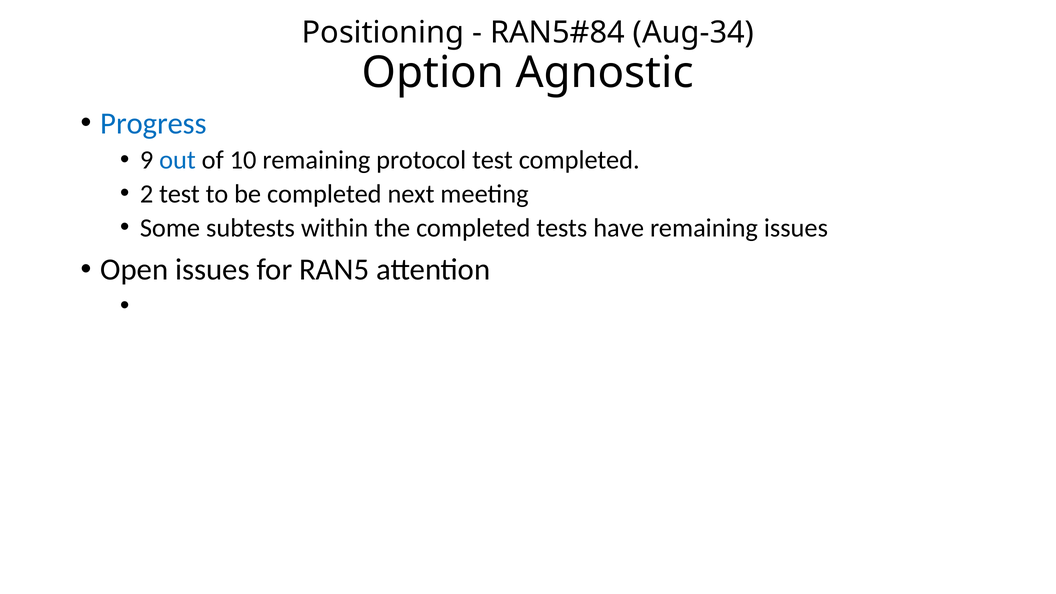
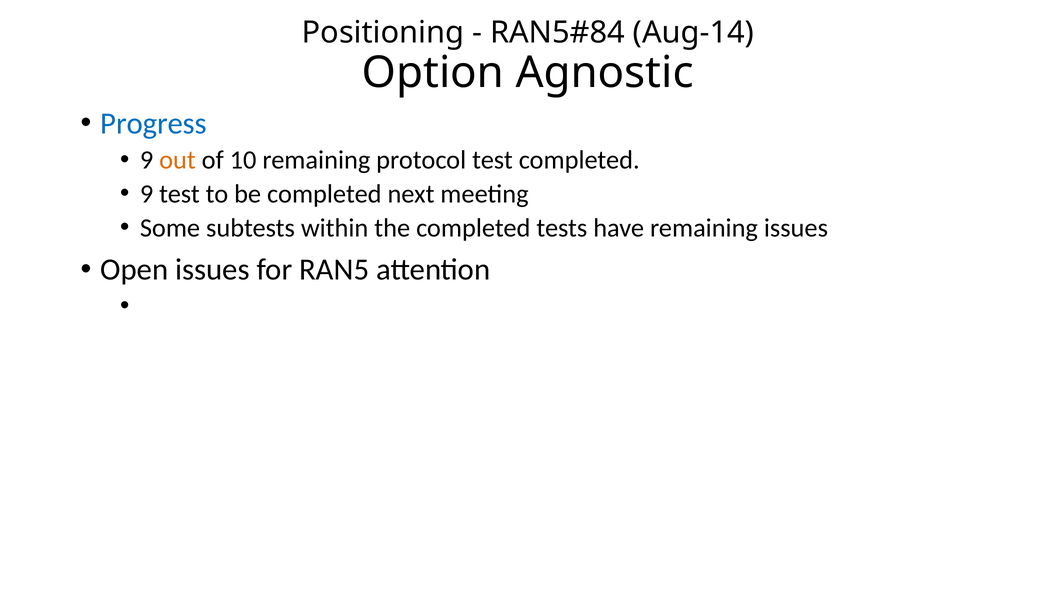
Aug-34: Aug-34 -> Aug-14 (693, 33)
out colour: blue -> orange (177, 160)
2: 2 -> 9 (147, 194)
